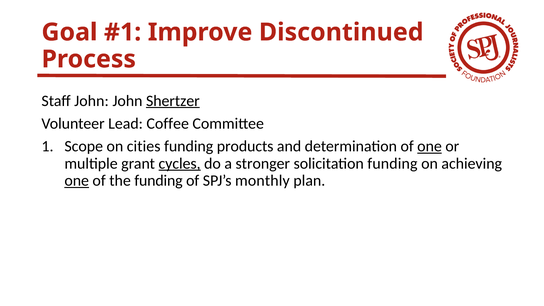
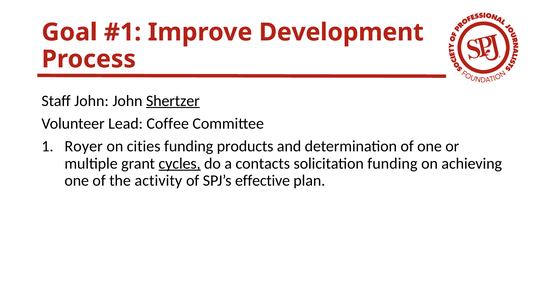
Discontinued: Discontinued -> Development (341, 32)
Scope: Scope -> Royer (84, 146)
one underline: present -> none (430, 146)
stronger: stronger -> contacts (263, 163)
one underline: present -> none (77, 181)
the funding: funding -> activity (158, 181)
monthly: monthly -> effective (263, 181)
